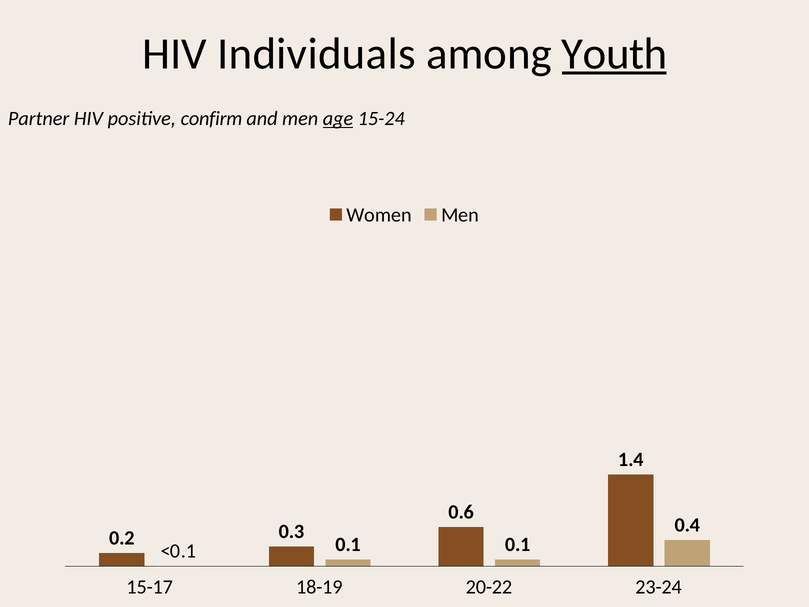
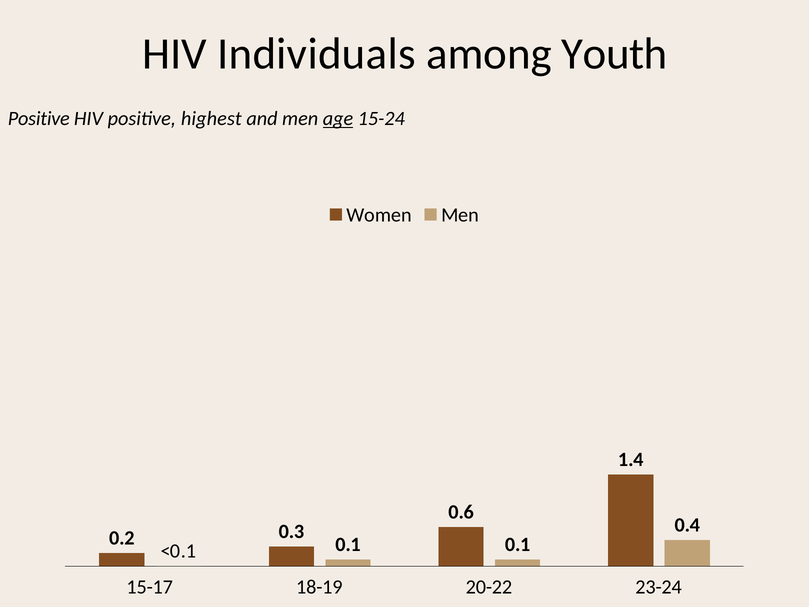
Youth underline: present -> none (614, 54)
Partner: Partner -> Positive (39, 119)
confirm: confirm -> highest (211, 119)
